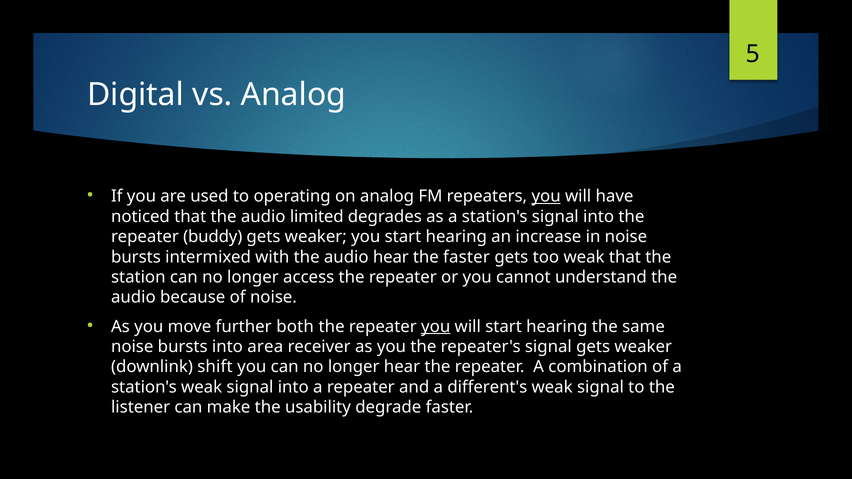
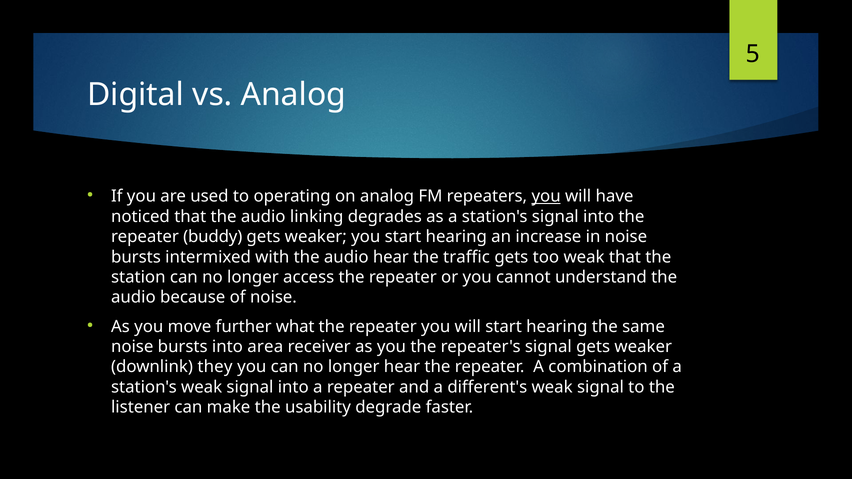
limited: limited -> linking (317, 217)
the faster: faster -> traffic (467, 257)
both: both -> what (295, 327)
you underline: present -> none (436, 327)
shift: shift -> they (215, 367)
